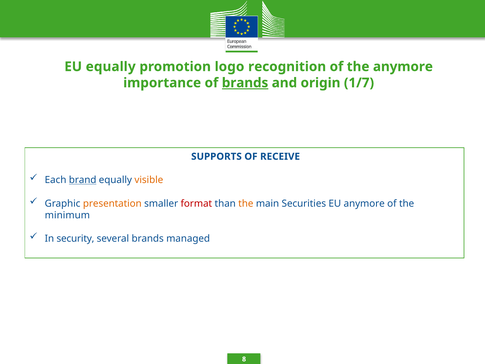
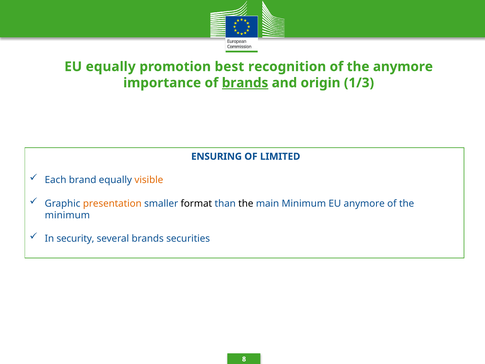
logo: logo -> best (229, 67)
1/7: 1/7 -> 1/3 (359, 83)
SUPPORTS: SUPPORTS -> ENSURING (217, 156)
RECEIVE: RECEIVE -> LIMITED (280, 156)
brand underline: present -> none (83, 180)
format colour: red -> black (196, 203)
the colour: orange -> black (246, 203)
main Securities: Securities -> Minimum (304, 203)
managed: managed -> securities (188, 238)
